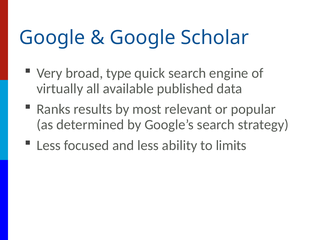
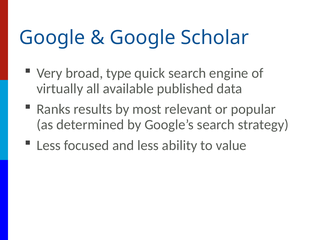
limits: limits -> value (231, 145)
